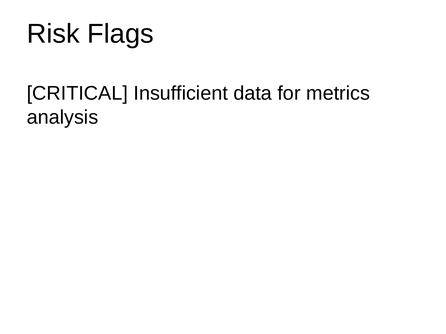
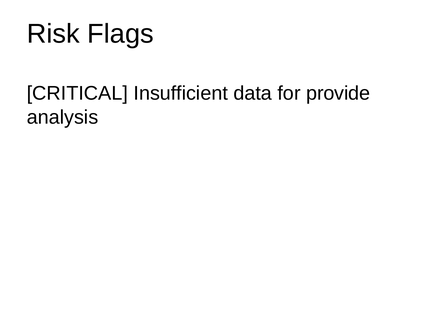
metrics: metrics -> provide (338, 94)
